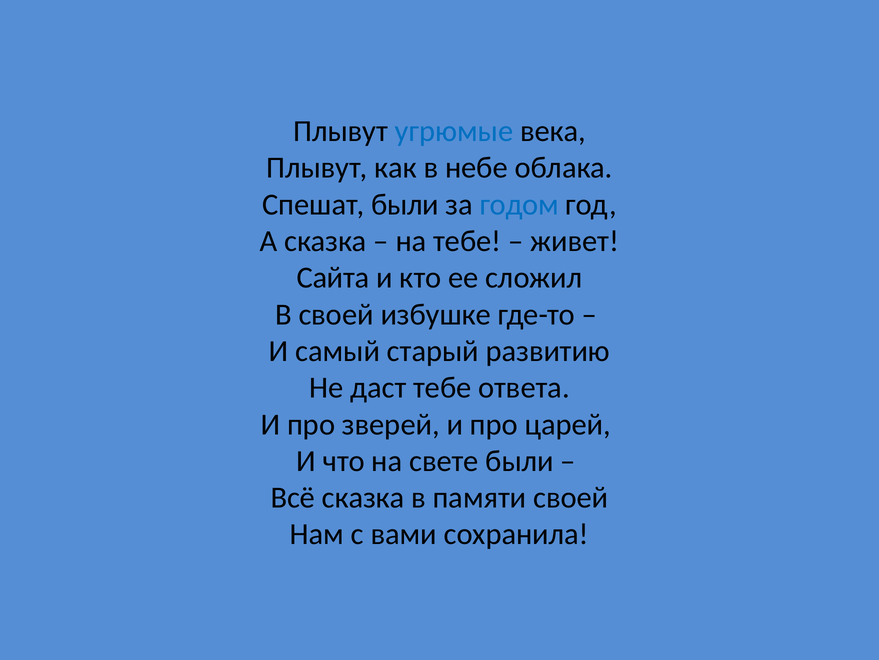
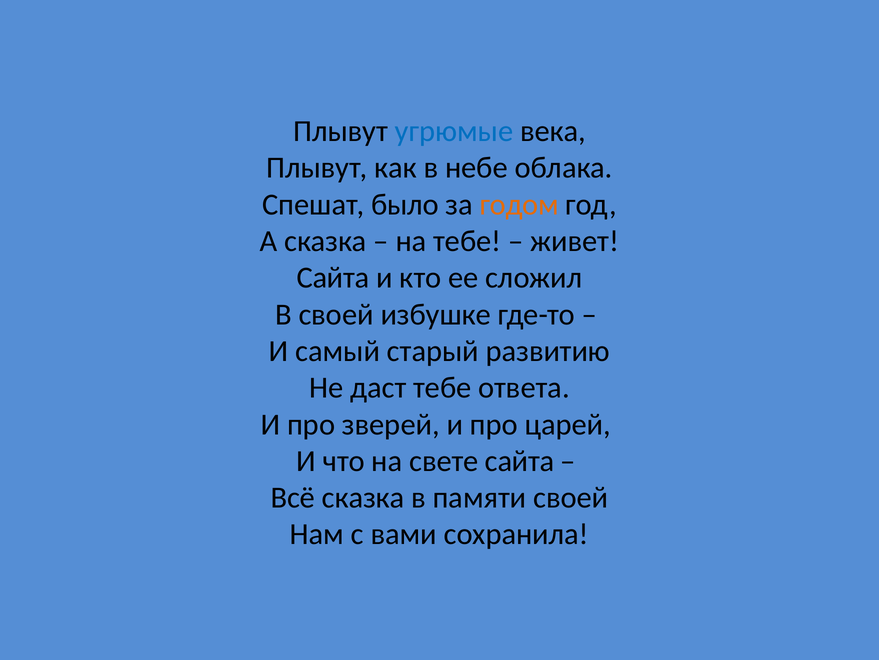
Спешат были: были -> было (405, 204)
годом colour: blue -> orange (519, 204)
свете были: были -> сайта (520, 461)
